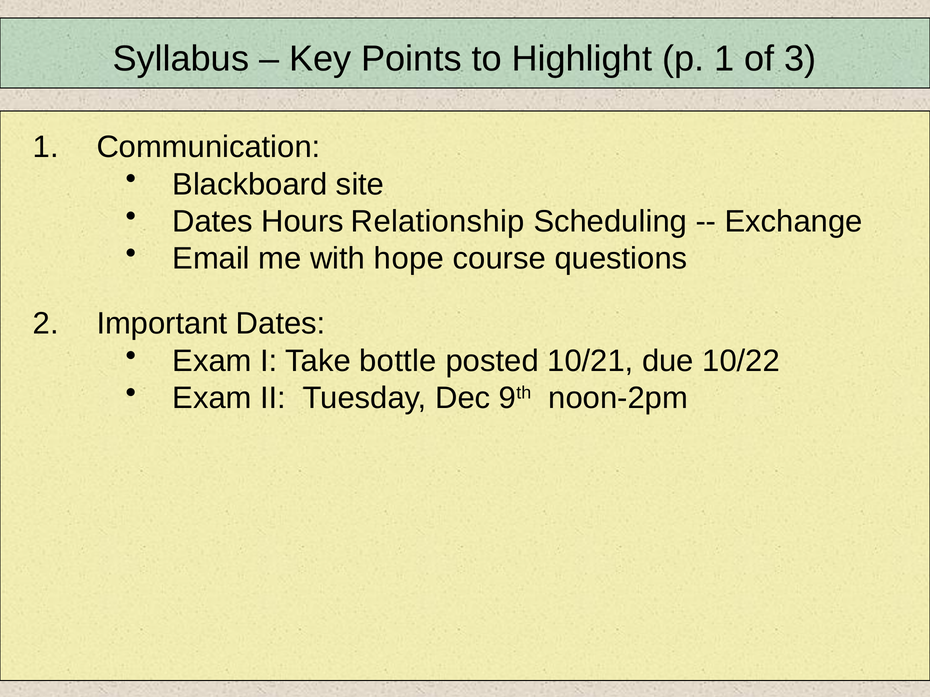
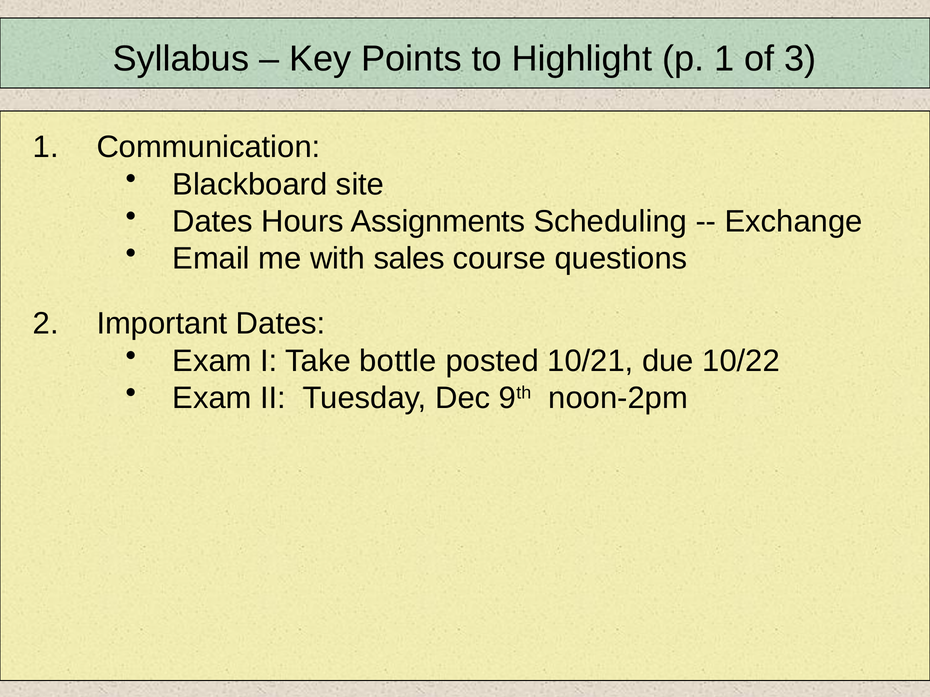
Relationship: Relationship -> Assignments (438, 222)
hope: hope -> sales (409, 259)
